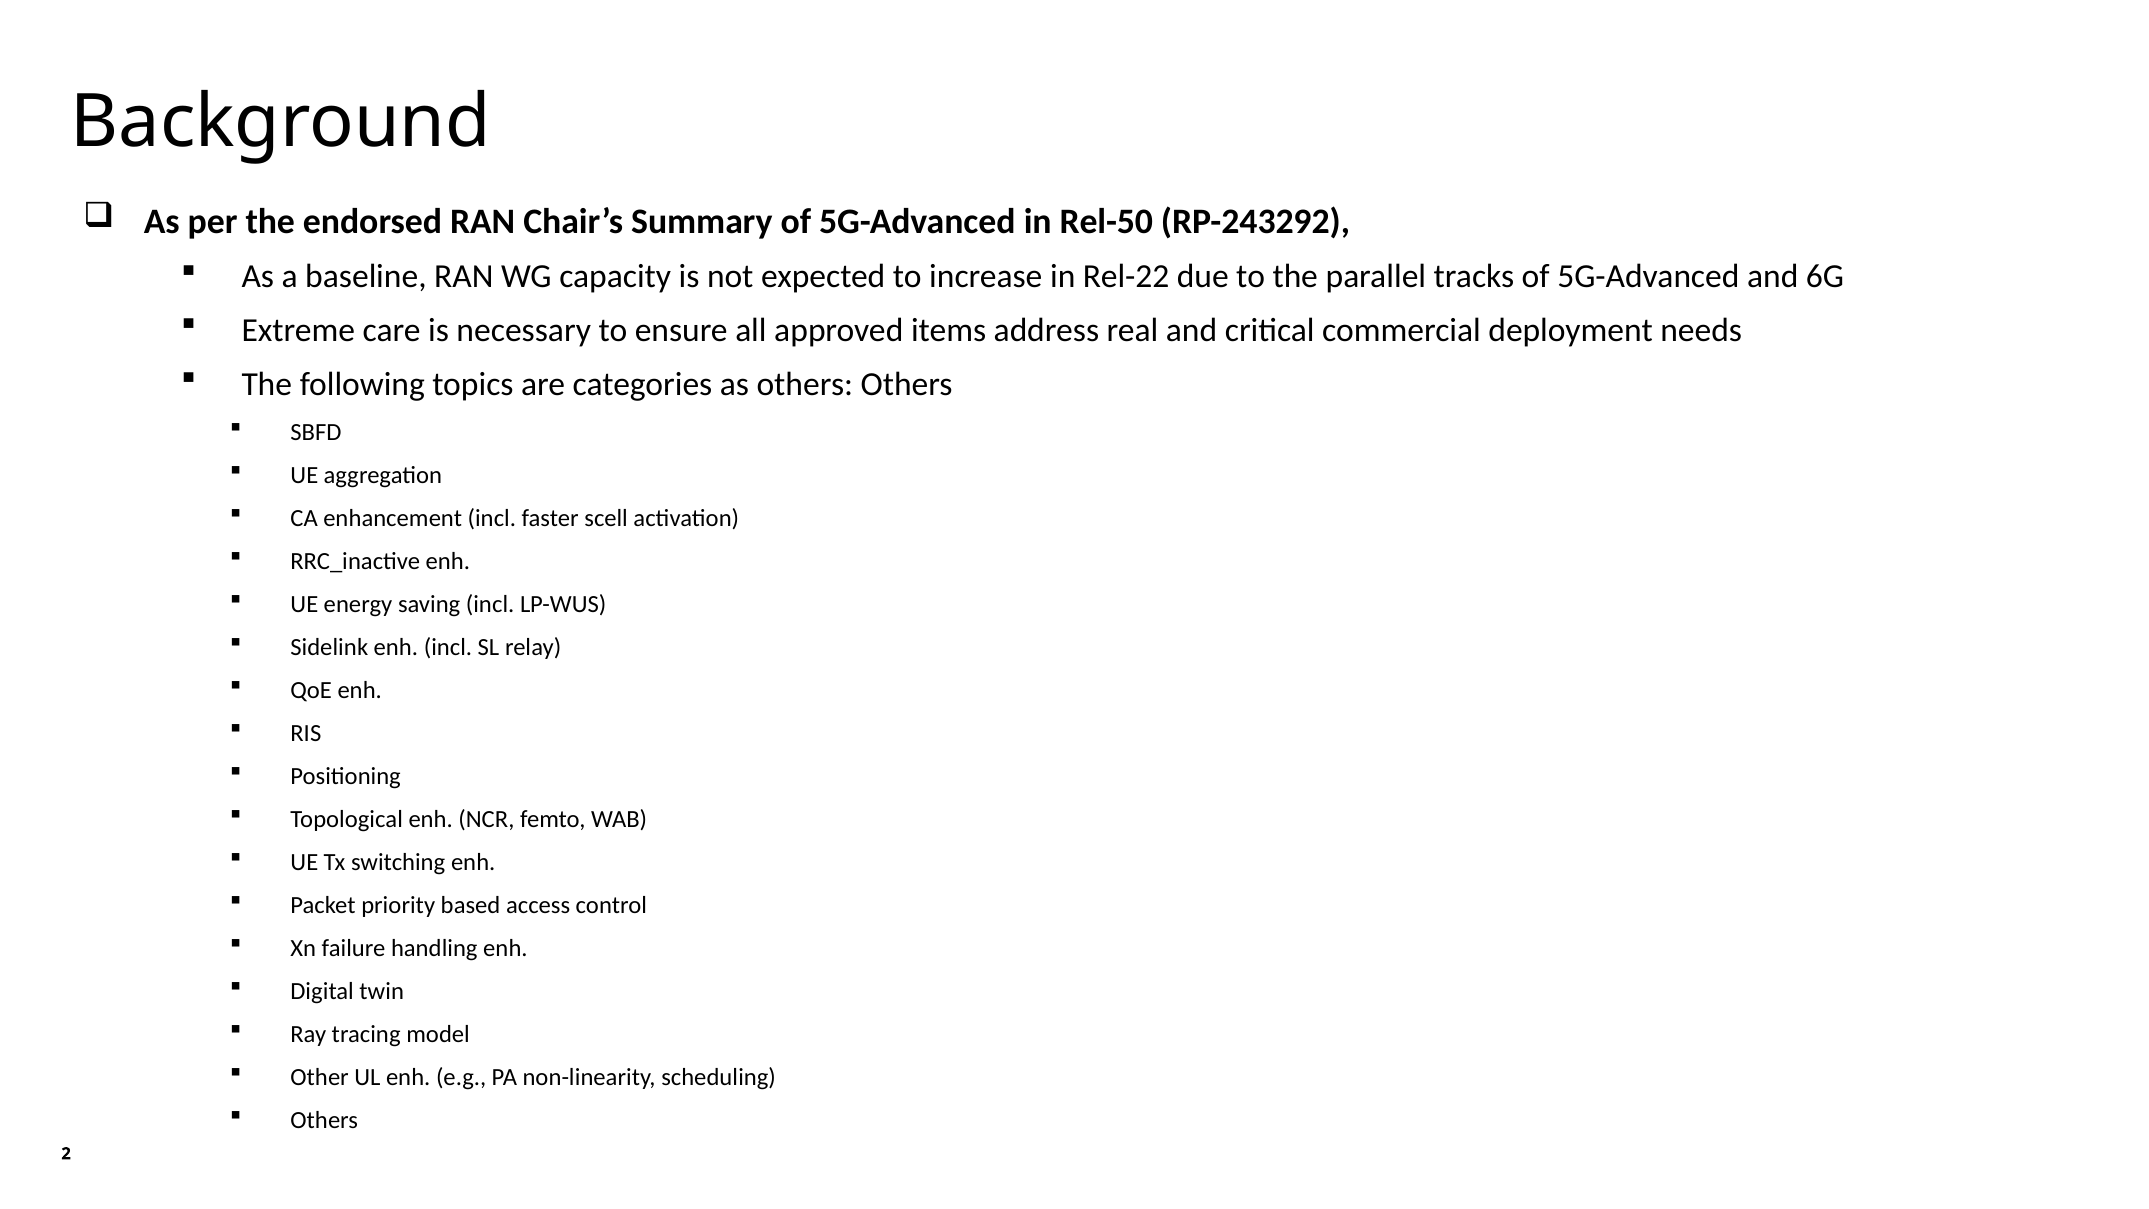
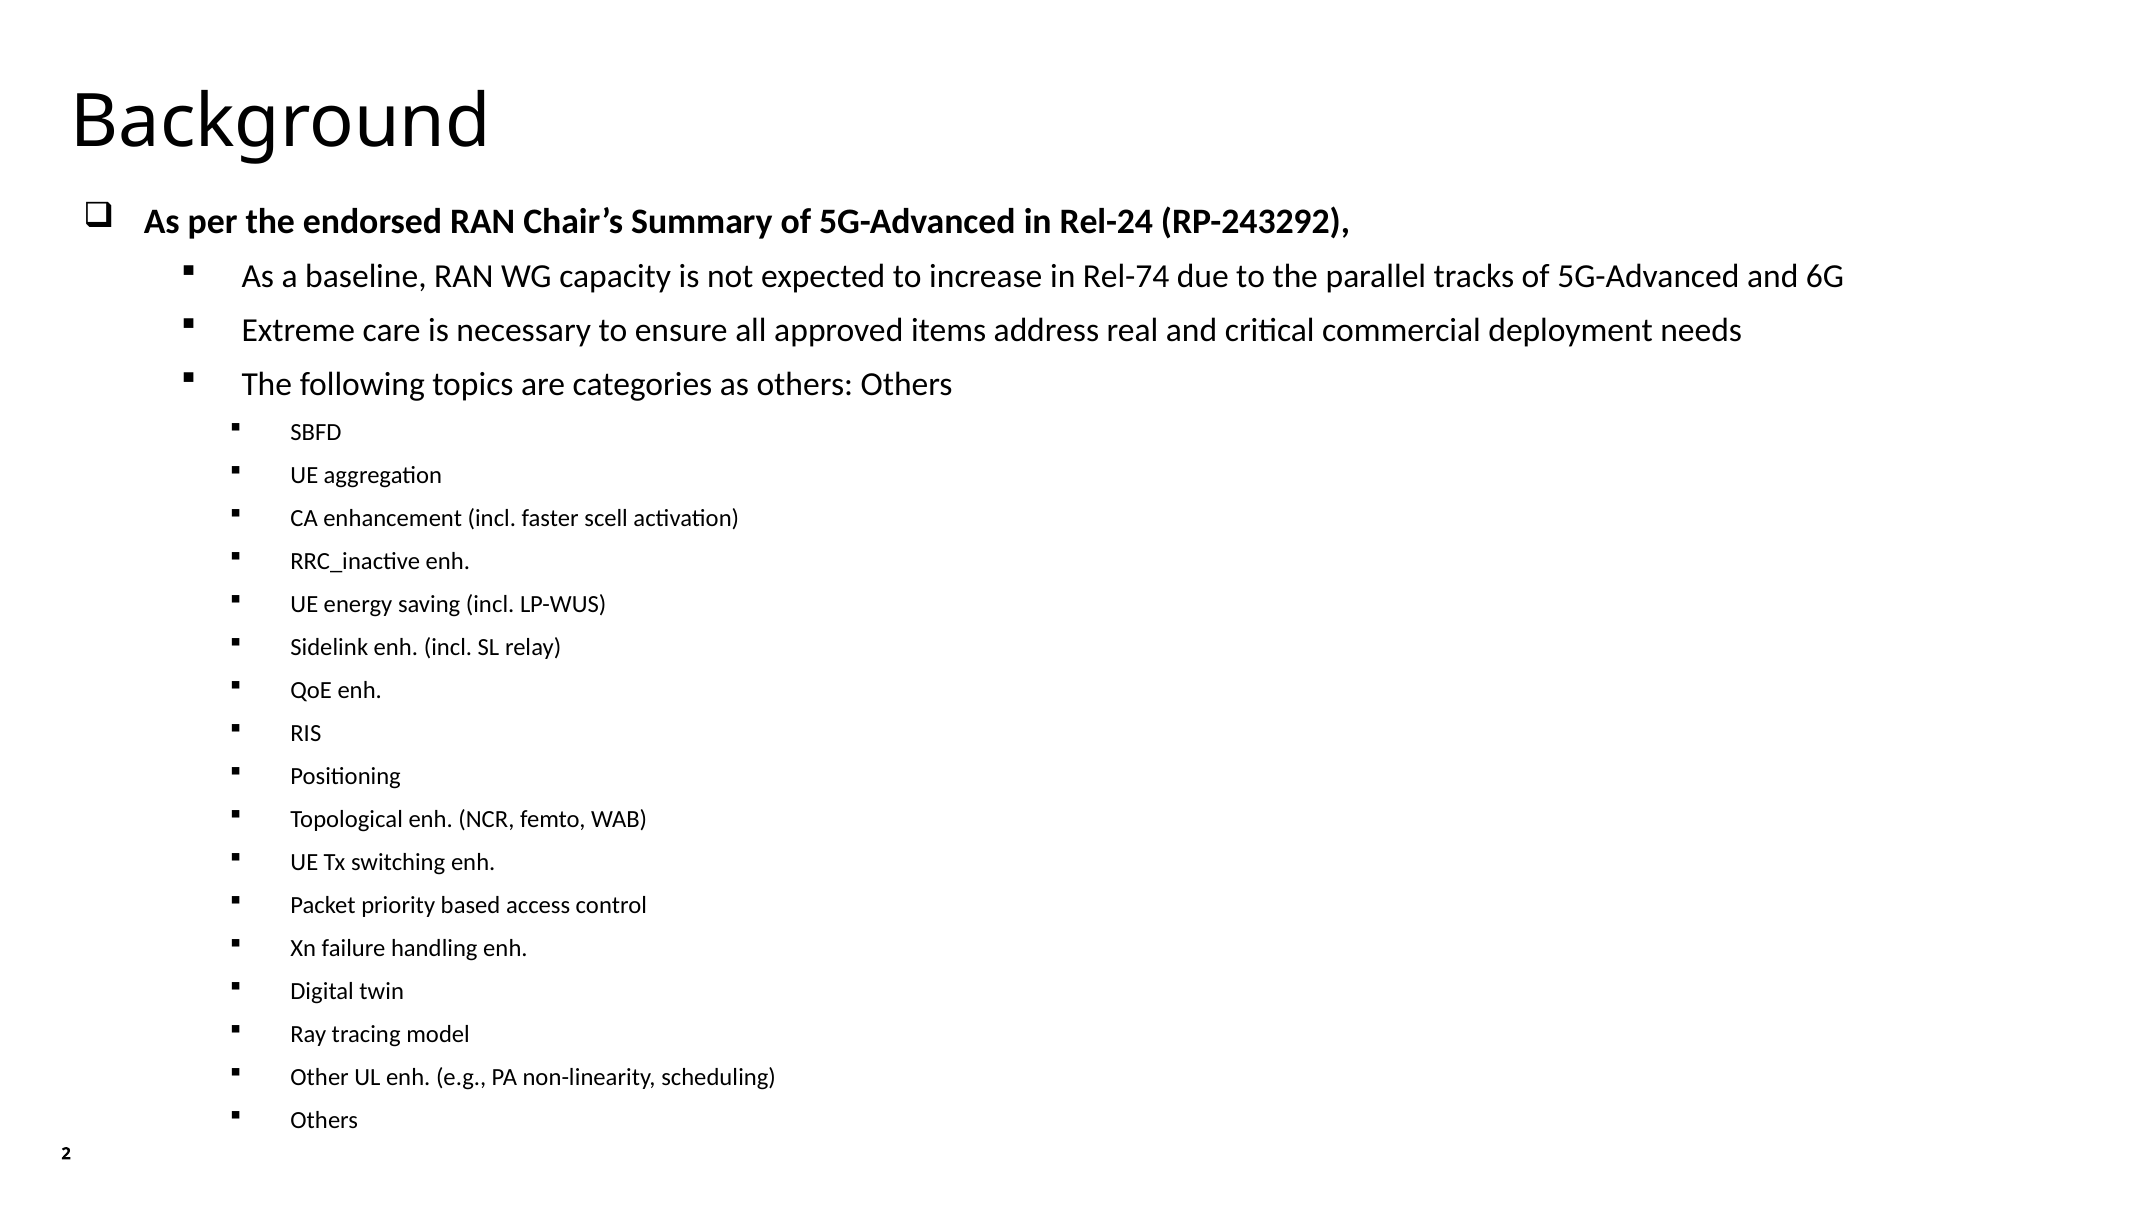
Rel-50: Rel-50 -> Rel-24 (1106, 222)
Rel-22: Rel-22 -> Rel-74 (1126, 277)
